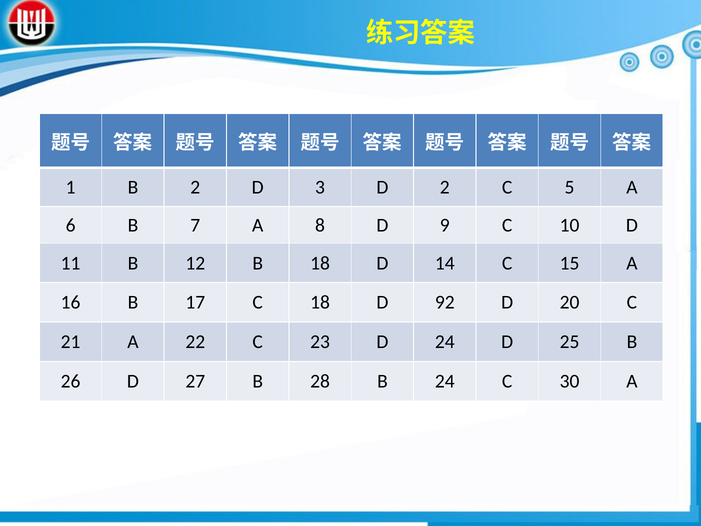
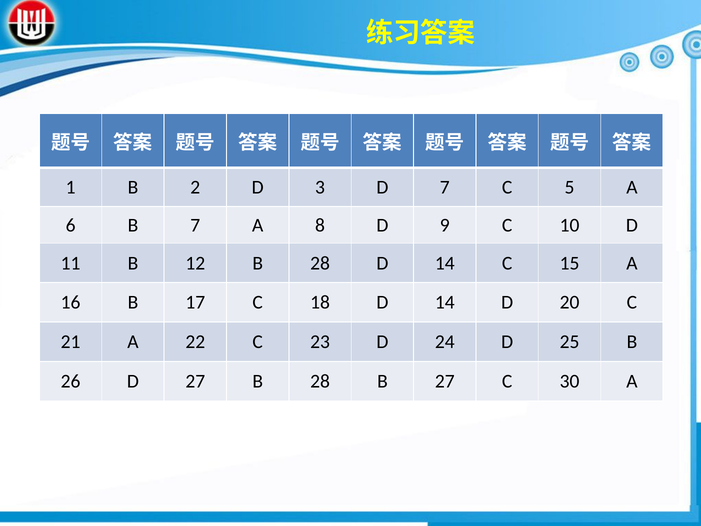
D 2: 2 -> 7 (445, 187)
12 B 18: 18 -> 28 (320, 263)
18 D 92: 92 -> 14 (445, 302)
B 24: 24 -> 27 (445, 381)
